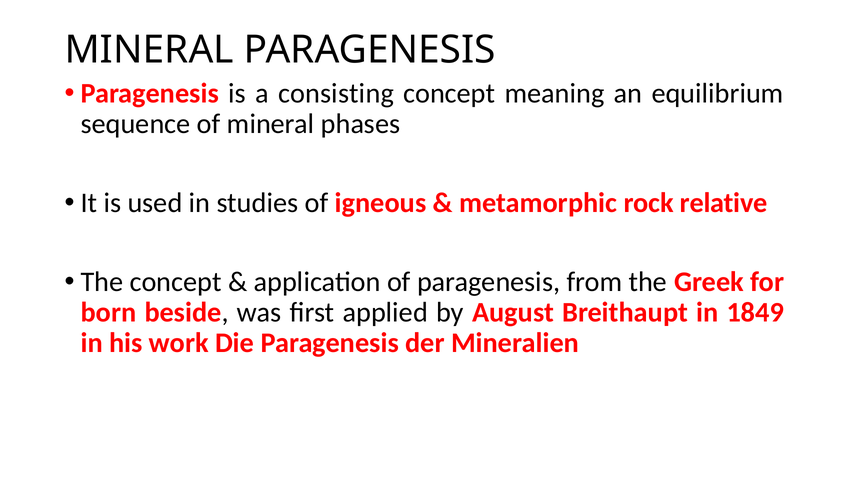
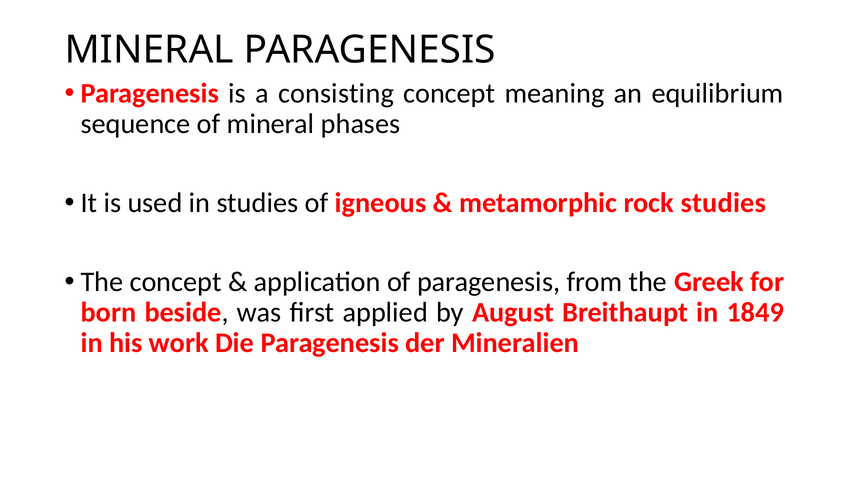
rock relative: relative -> studies (723, 203)
